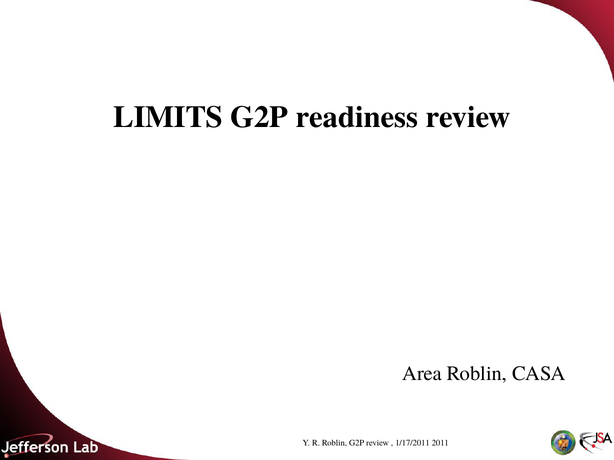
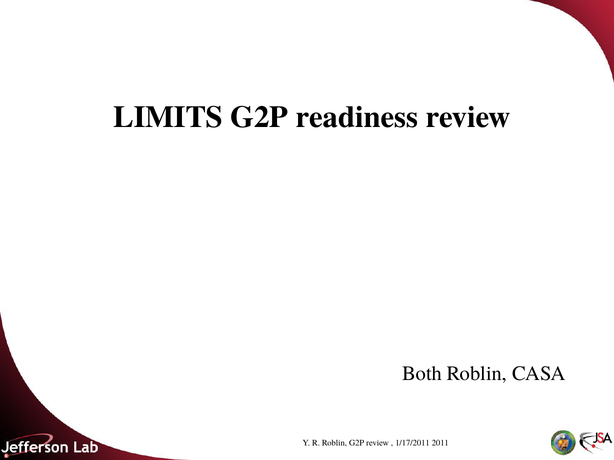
Area: Area -> Both (422, 374)
